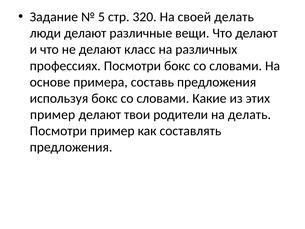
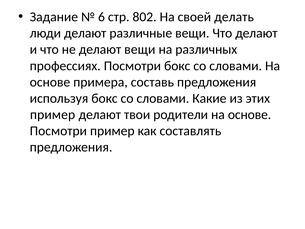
5: 5 -> 6 (101, 17)
320: 320 -> 802 (145, 17)
делают класс: класс -> вещи (140, 49)
родители на делать: делать -> основе (250, 115)
